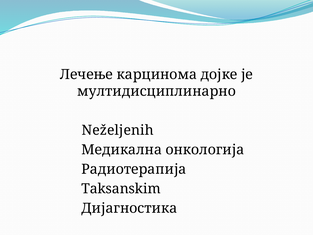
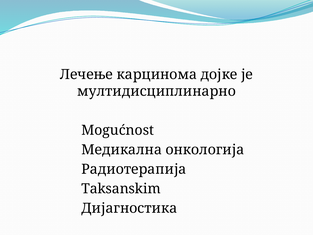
Neželjenih: Neželjenih -> Mogućnost (118, 130)
